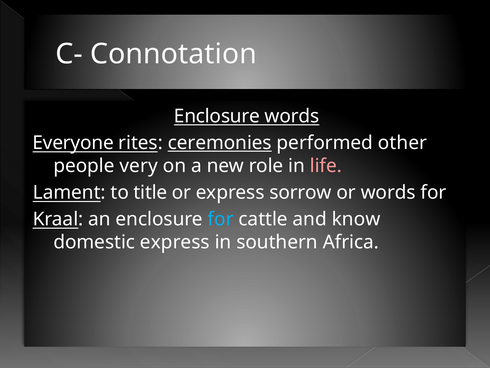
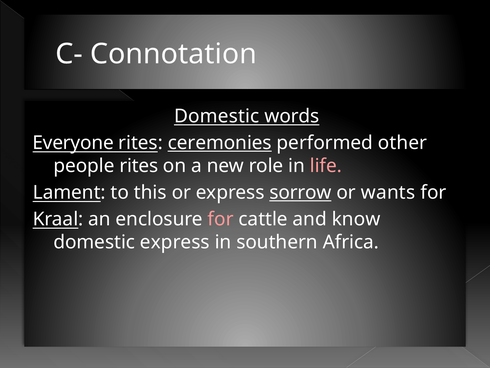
Enclosure: Enclosure -> Domestic (217, 116)
people very: very -> rites (139, 166)
title: title -> this (150, 192)
sorrow underline: none -> present (301, 192)
or words: words -> wants (388, 192)
for colour: light blue -> pink (221, 219)
